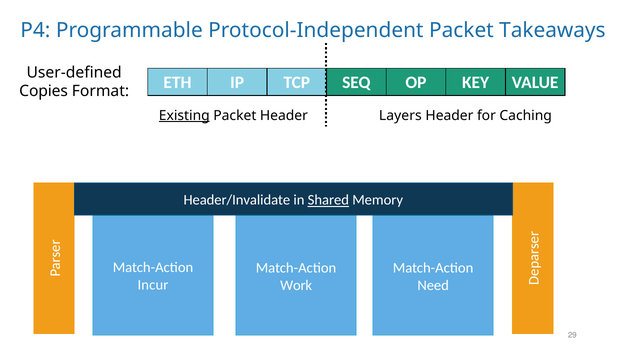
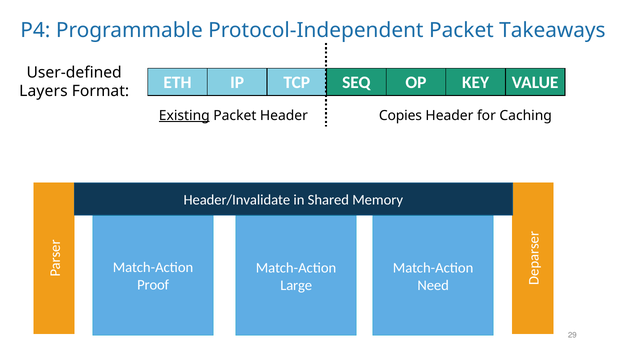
Copies: Copies -> Layers (43, 91)
Layers: Layers -> Copies (400, 116)
Shared underline: present -> none (328, 200)
Incur: Incur -> Proof (153, 285)
Work: Work -> Large (296, 285)
